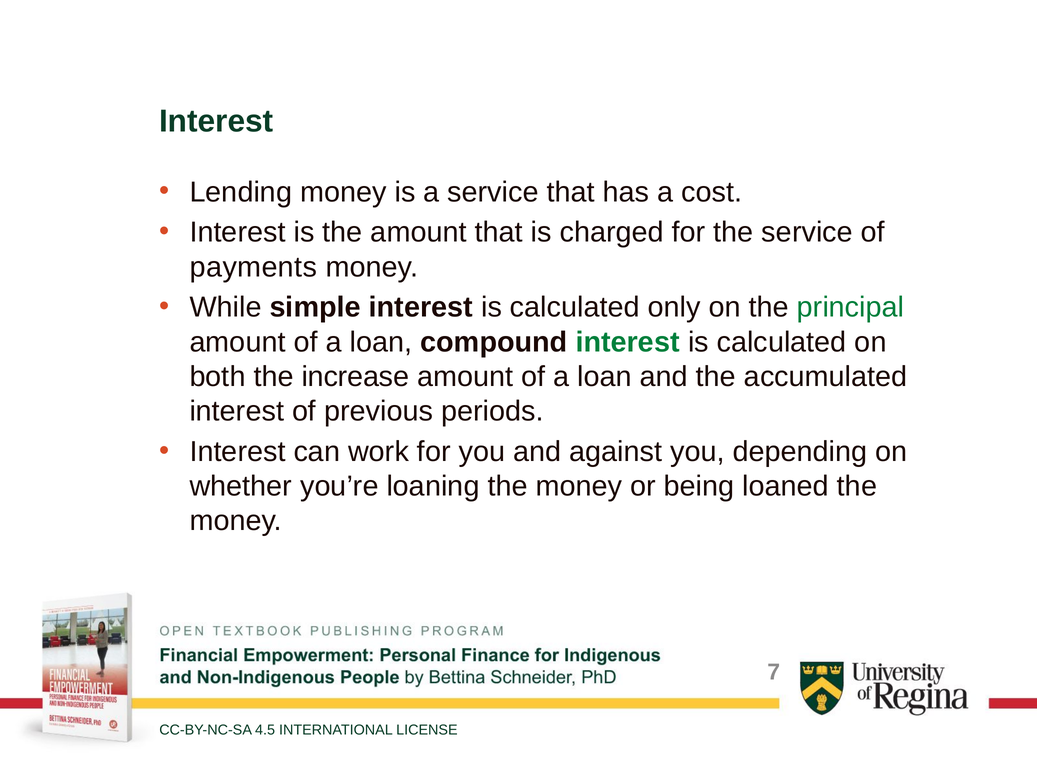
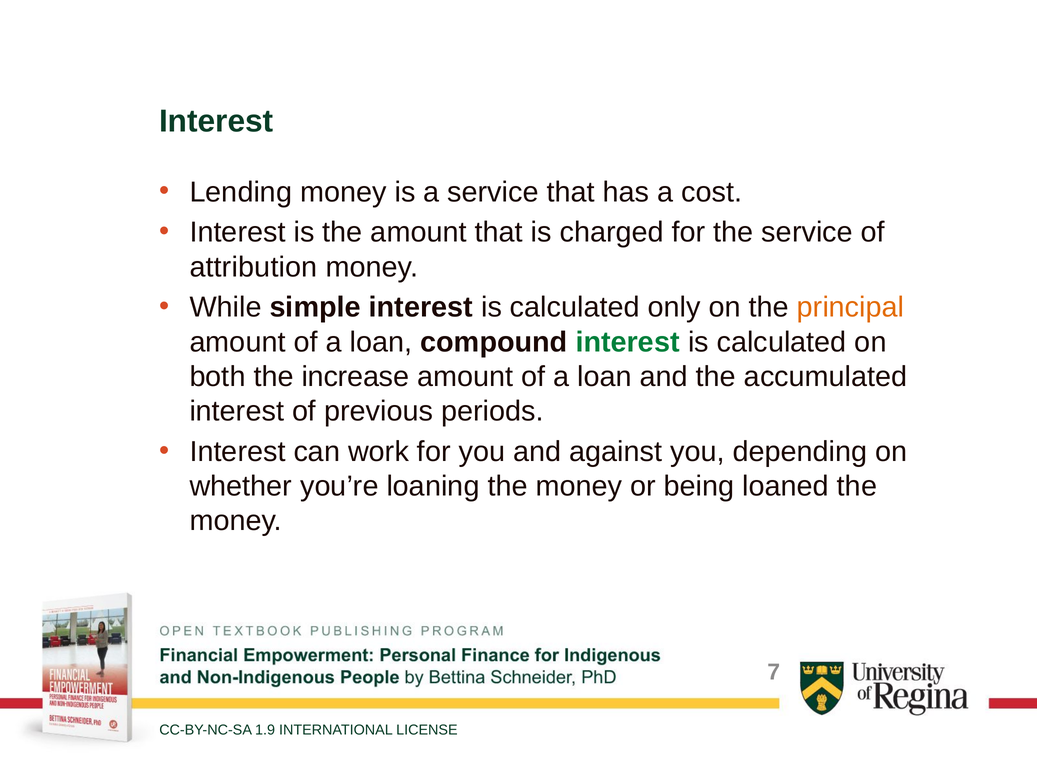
payments: payments -> attribution (254, 267)
principal colour: green -> orange (851, 307)
4.5: 4.5 -> 1.9 (265, 730)
